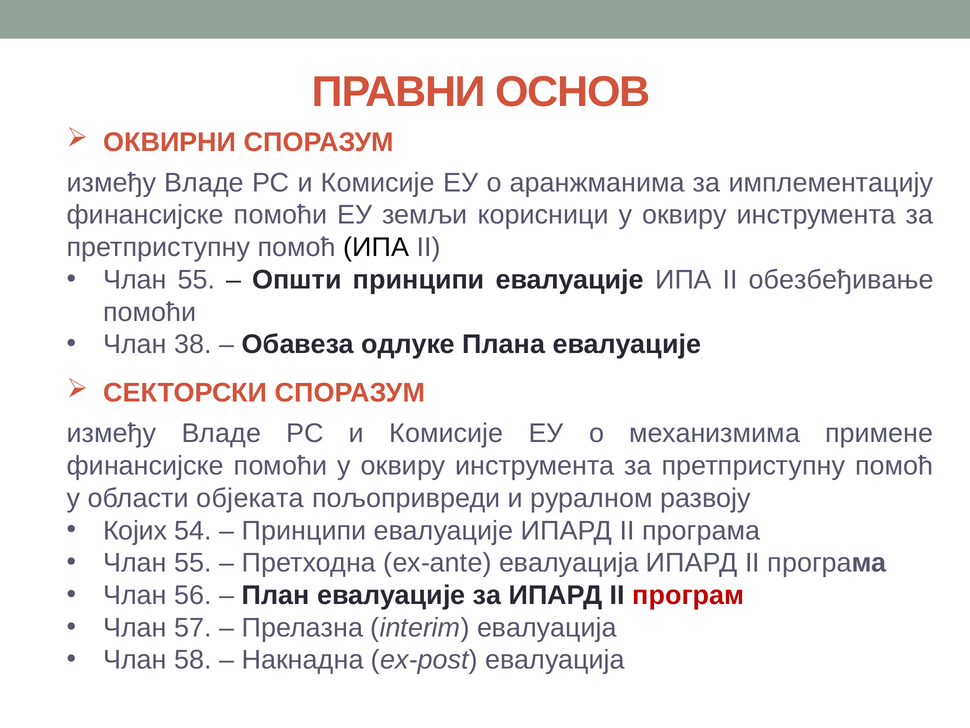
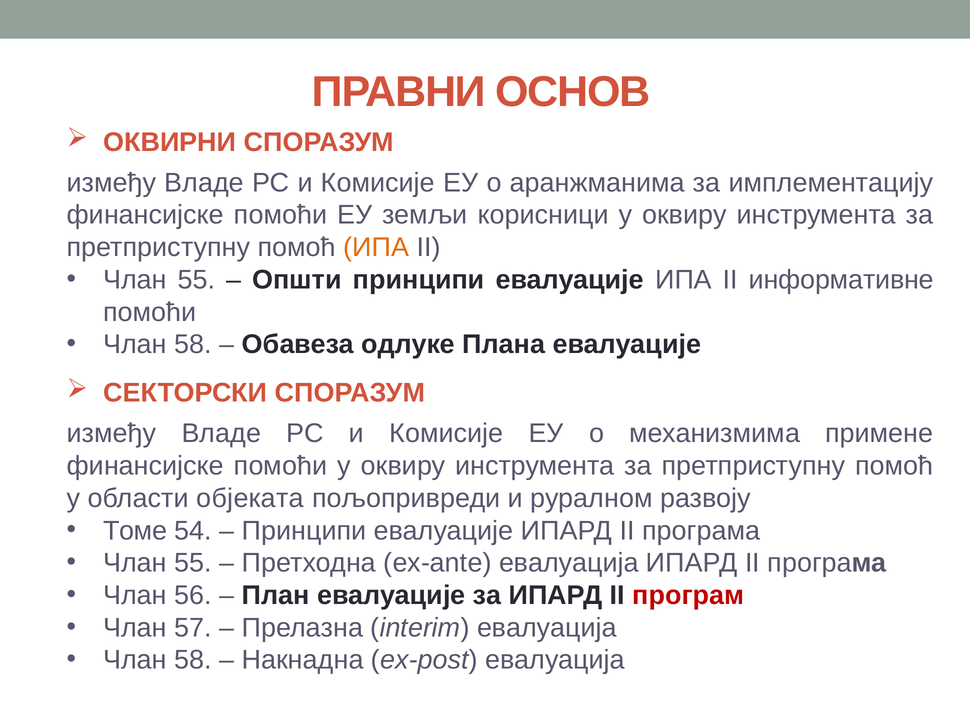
ИПА colour: black -> orange (376, 247)
обезбеђивање: обезбеђивање -> информативне (841, 280)
38: 38 -> 58 (193, 344)
Којих: Којих -> Томе (135, 530)
